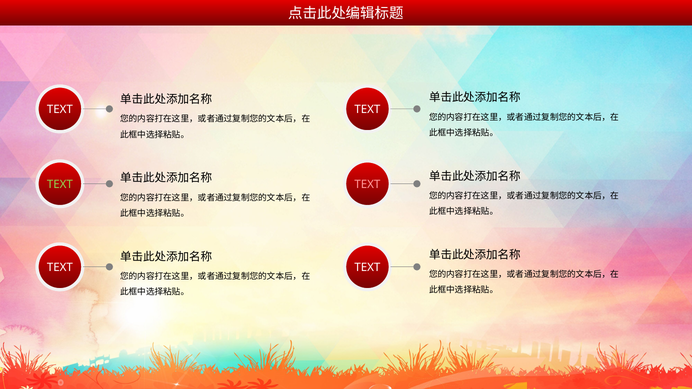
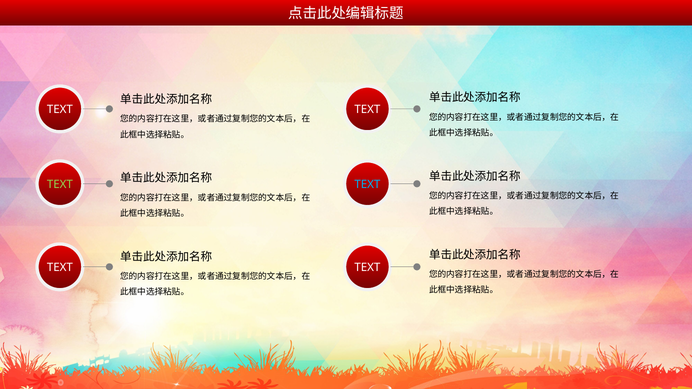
TEXT colour: pink -> light blue (367, 185)
